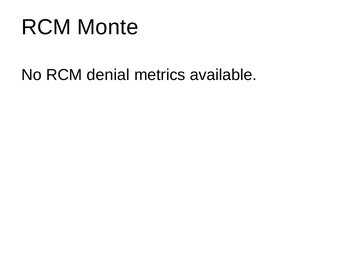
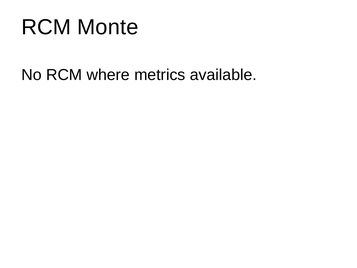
denial: denial -> where (108, 75)
